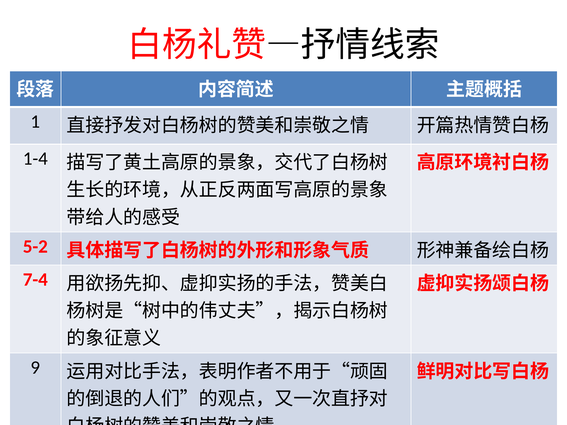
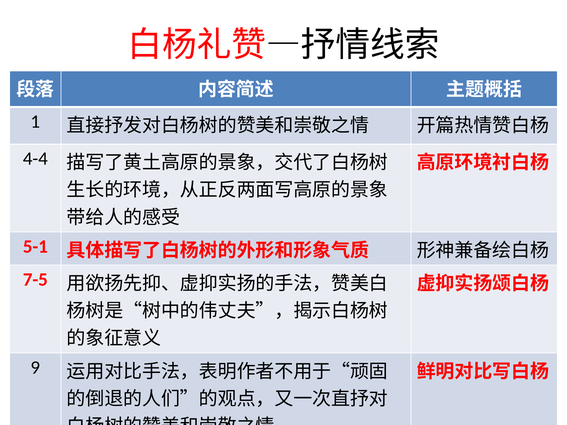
1-4: 1-4 -> 4-4 (35, 159)
5-2: 5-2 -> 5-1 (35, 247)
7-4: 7-4 -> 7-5 (35, 280)
